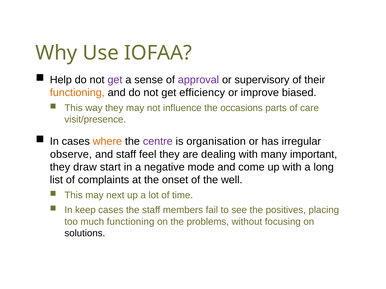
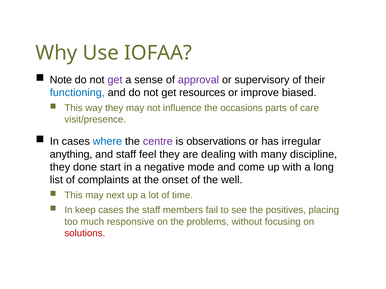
Help: Help -> Note (61, 80)
functioning colour: orange -> blue (77, 93)
efficiency: efficiency -> resources (202, 93)
where colour: orange -> blue (107, 142)
organisation: organisation -> observations (216, 142)
observe: observe -> anything (71, 155)
important: important -> discipline (314, 155)
draw: draw -> done (85, 167)
much functioning: functioning -> responsive (131, 222)
solutions colour: black -> red (85, 234)
